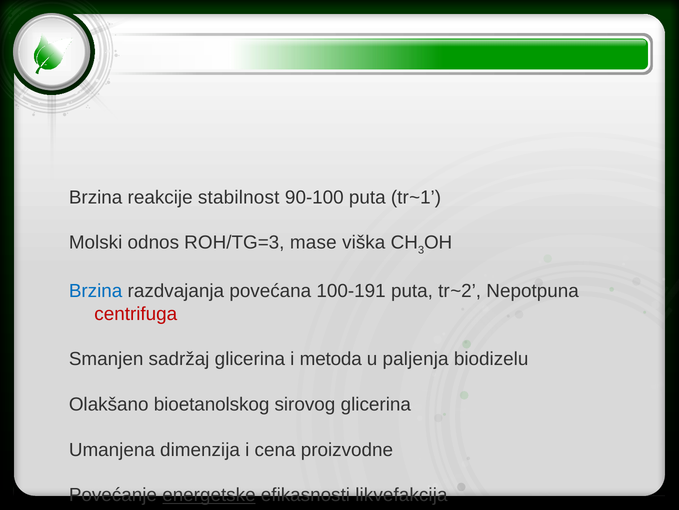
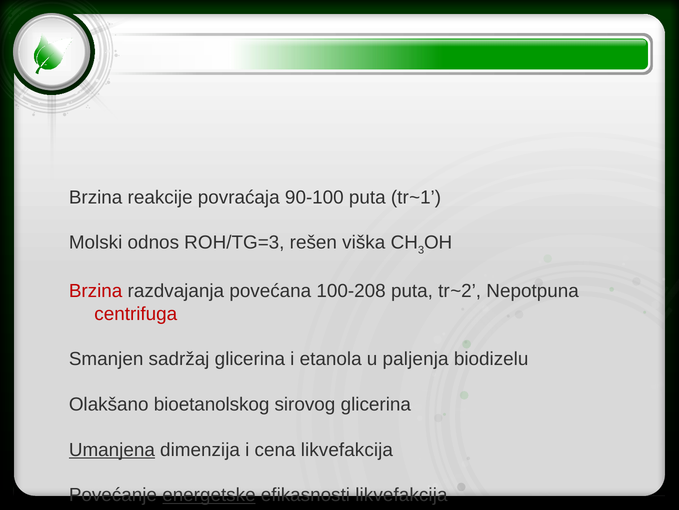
stabilnost: stabilnost -> povraćaja (239, 197)
mase: mase -> rešen (313, 242)
Brzina colour: blue -> red (96, 291)
100-191: 100-191 -> 100-208 (351, 291)
metoda: metoda -> etanola (331, 359)
Umanjena underline: none -> present (112, 449)
cena proizvodne: proizvodne -> likvefakcija (347, 449)
